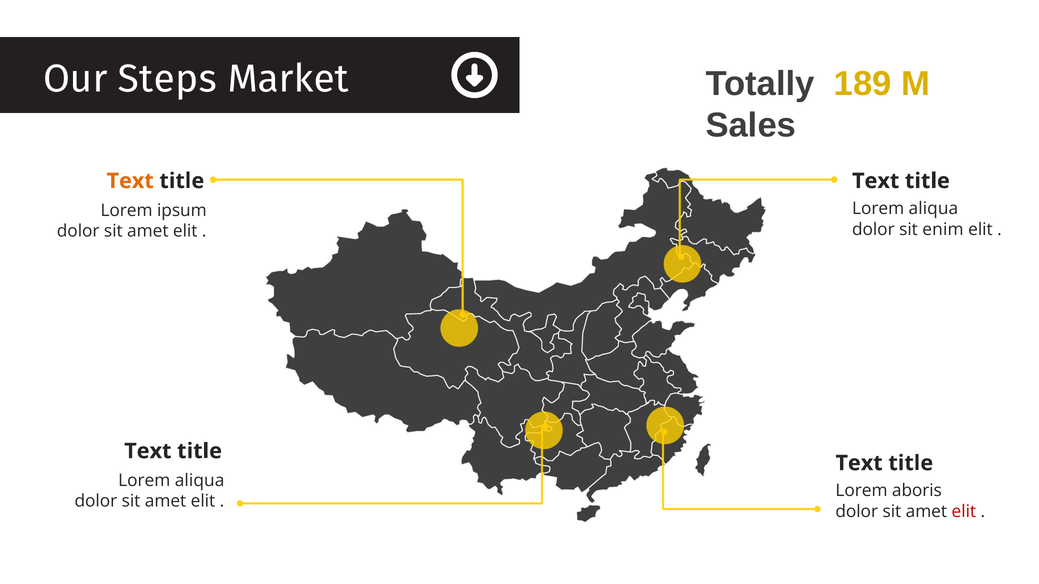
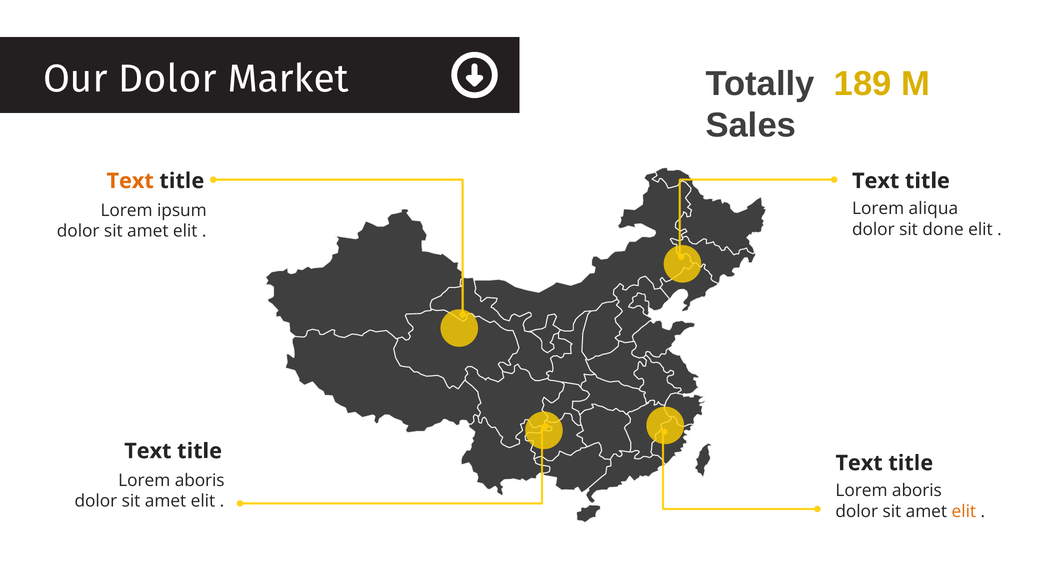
Our Steps: Steps -> Dolor (167, 79)
enim: enim -> done (943, 229)
aliqua: aliqua -> aboris (200, 481)
elit colour: red -> orange (964, 512)
